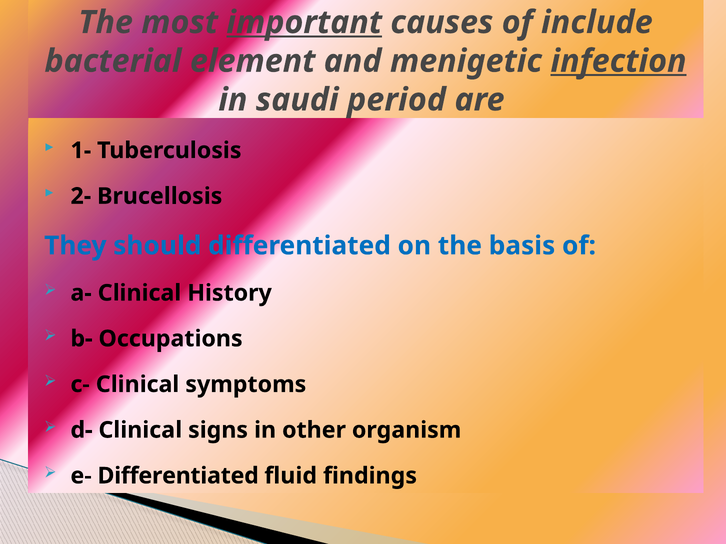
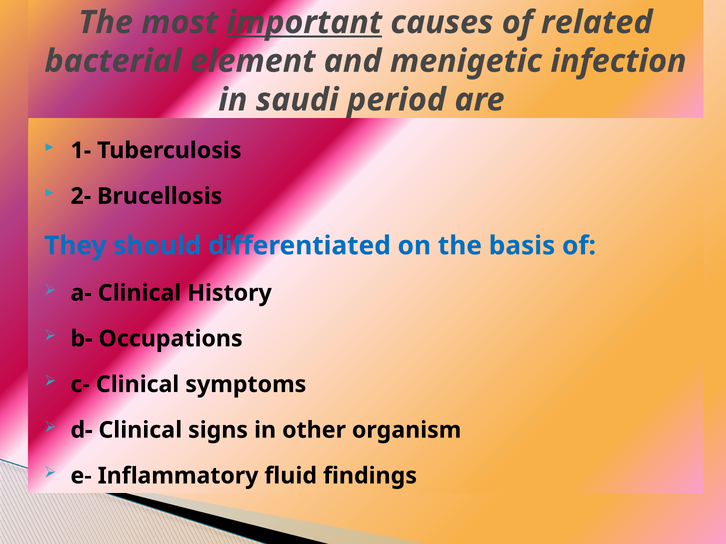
include: include -> related (597, 22)
infection underline: present -> none (619, 61)
e- Differentiated: Differentiated -> Inflammatory (178, 476)
